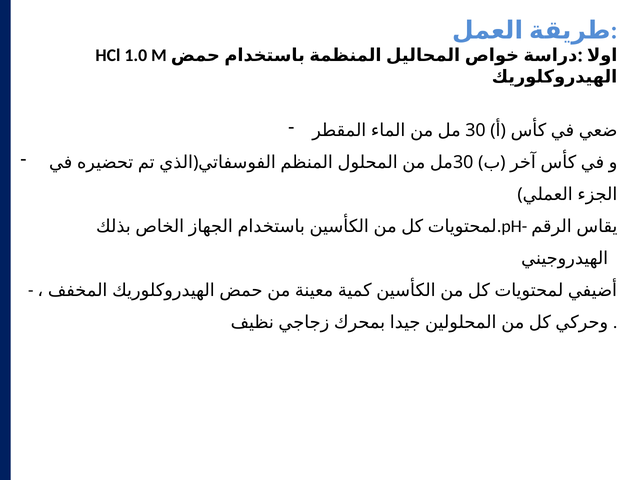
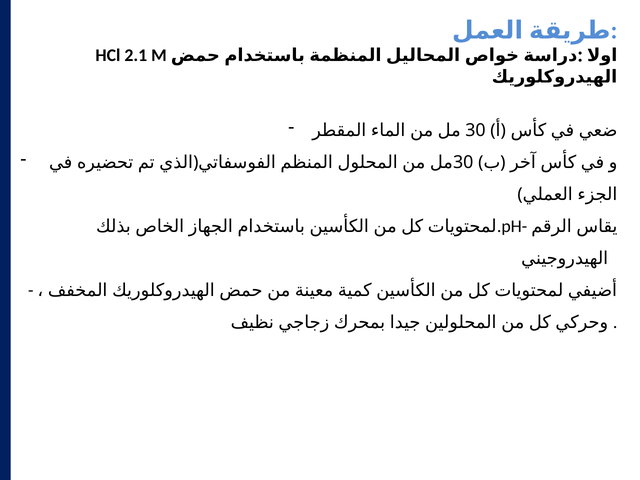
1.0: 1.0 -> 2.1 (136, 56)
